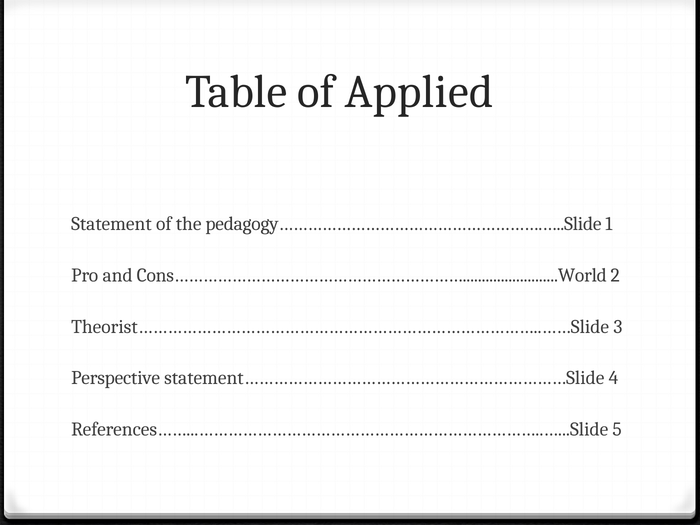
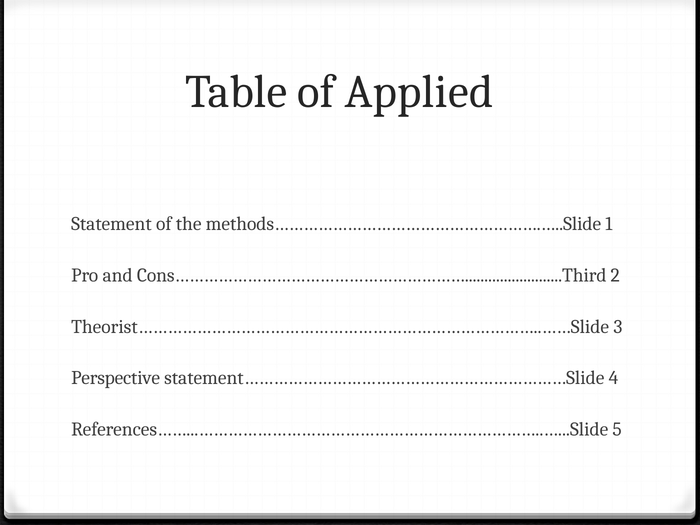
pedagogy……………………………………………….…..Slide: pedagogy……………………………………………….…..Slide -> methods……………………………………………….…..Slide (403, 224)
Cons…………………………………………………….........................World: Cons…………………………………………………….........................World -> Cons…………………………………………………….........................Third (372, 275)
